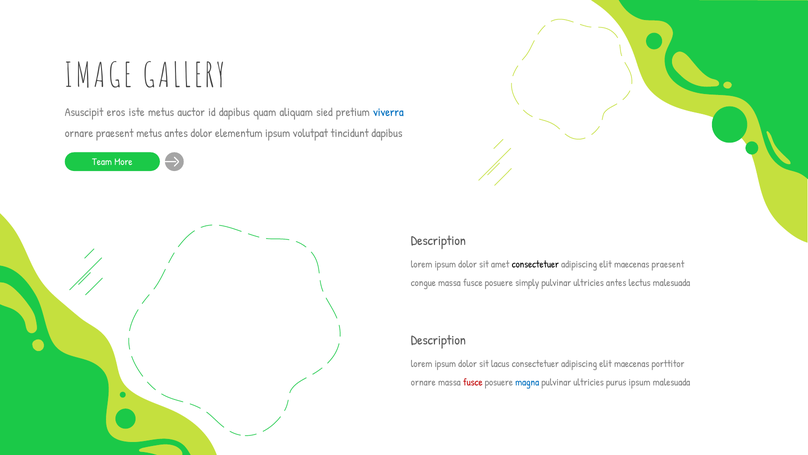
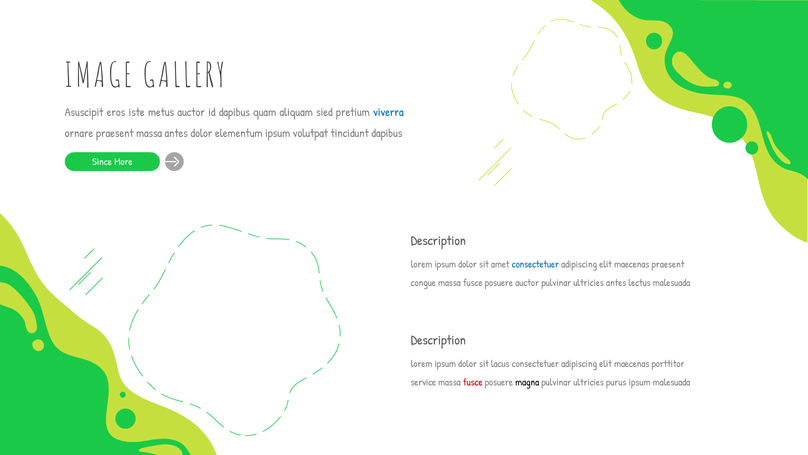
praesent metus: metus -> massa (149, 133)
Team: Team -> Since (102, 162)
consectetuer colour: black -> blue (535, 264)
posuere simply: simply -> auctor (527, 282)
ornare: ornare -> service (423, 382)
magna colour: blue -> black (527, 382)
